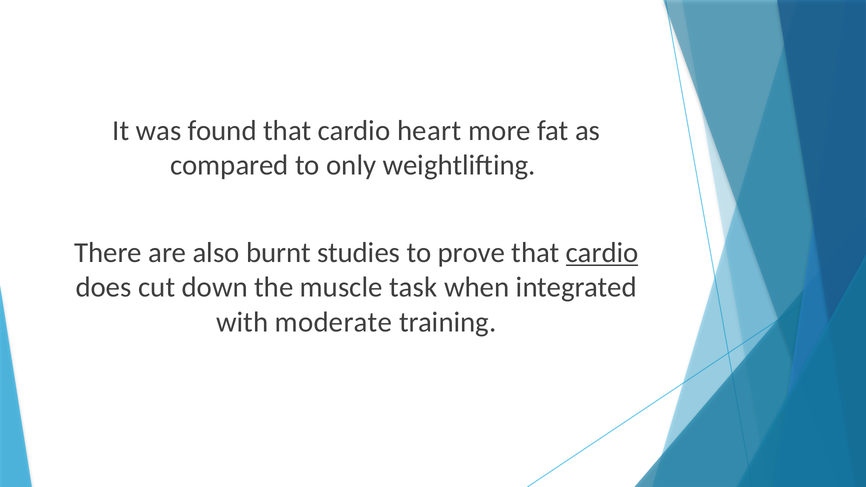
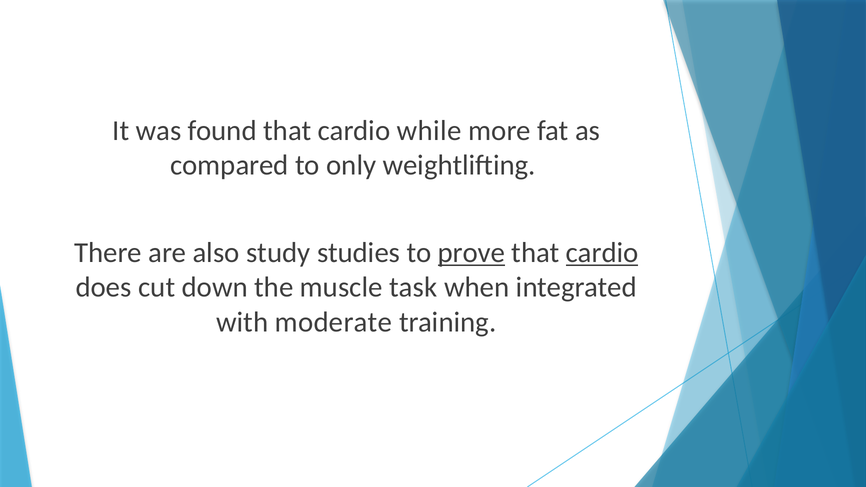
heart: heart -> while (429, 131)
burnt: burnt -> study (278, 253)
prove underline: none -> present (471, 253)
